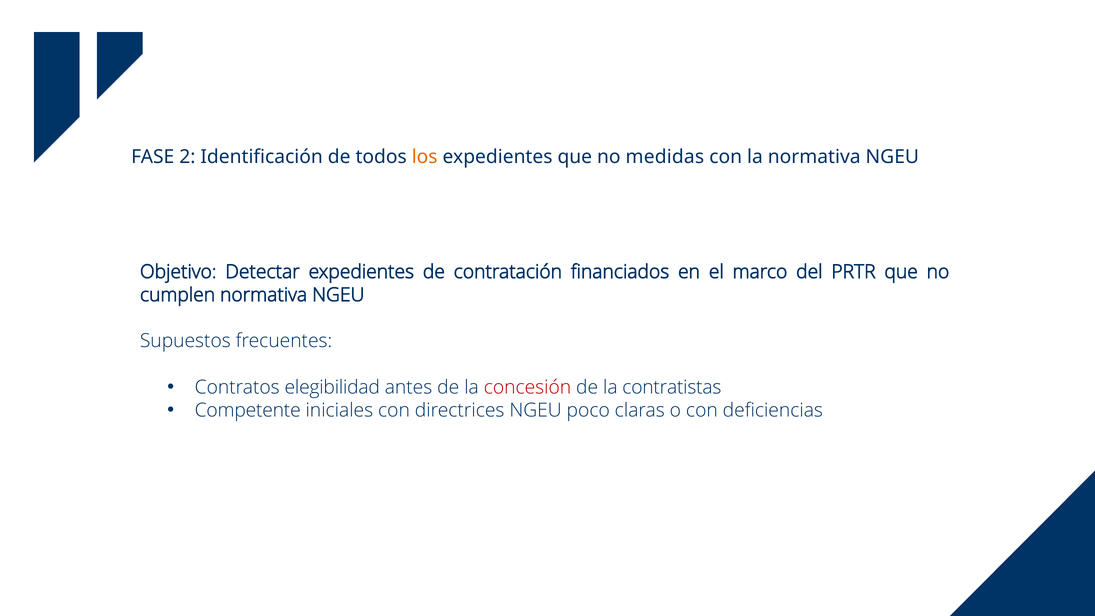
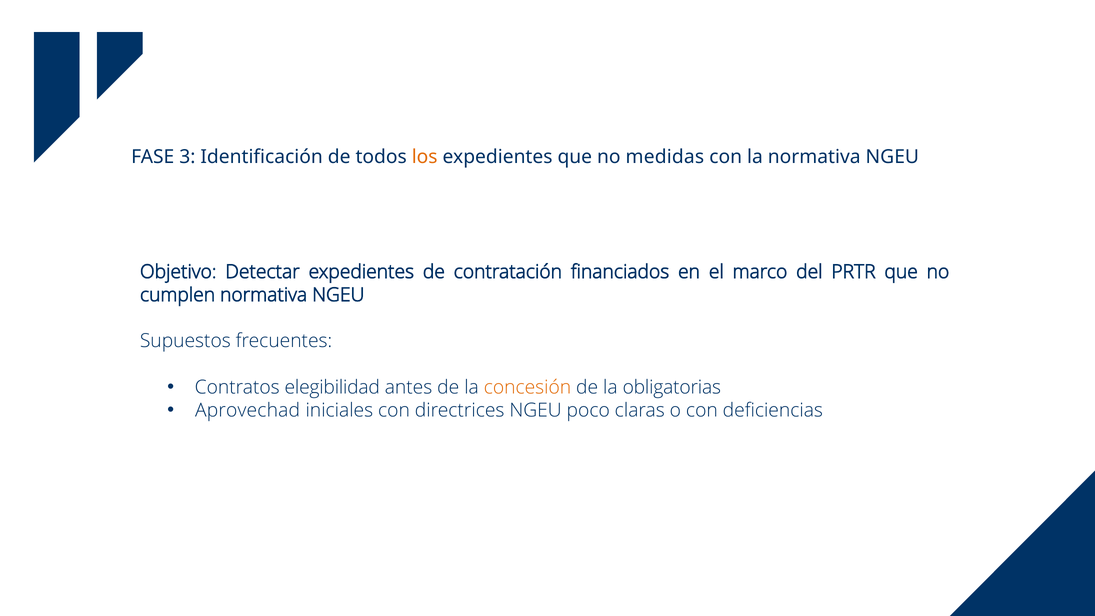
2: 2 -> 3 (187, 157)
concesión colour: red -> orange (527, 387)
contratistas: contratistas -> obligatorias (672, 387)
Competente: Competente -> Aprovechad (248, 410)
